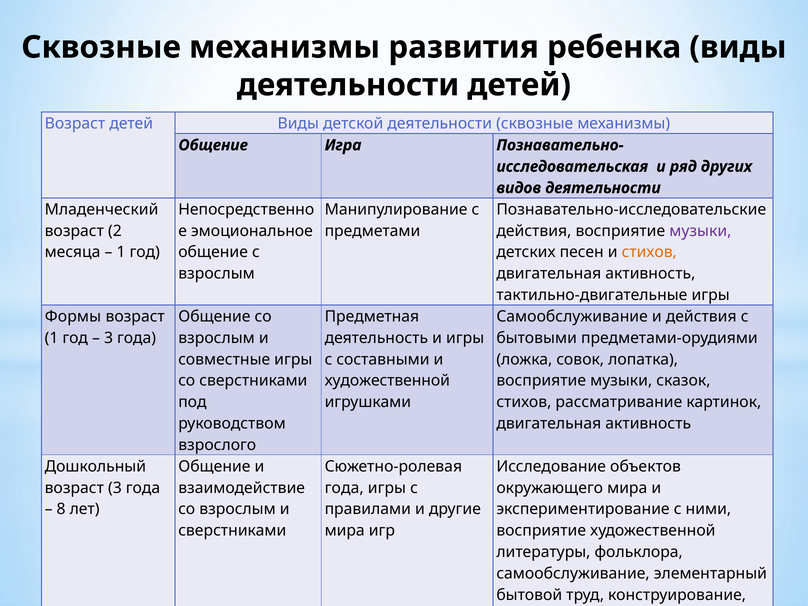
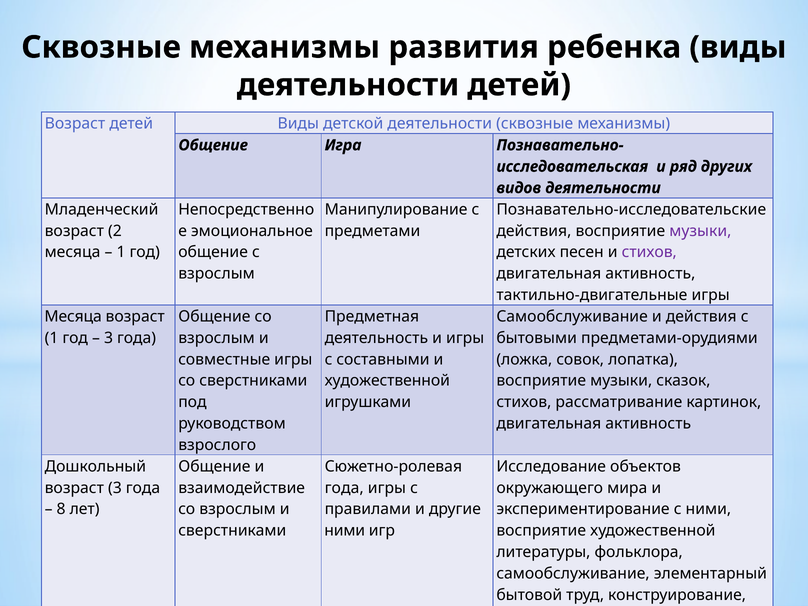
стихов colour: orange -> purple (649, 252)
Формы: Формы -> Месяца (73, 317)
мира: мира -> ними (345, 531)
